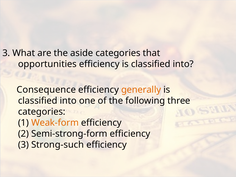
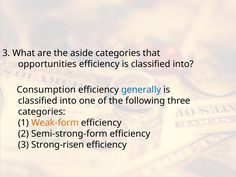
Consequence: Consequence -> Consumption (46, 90)
generally colour: orange -> blue (141, 90)
Strong-such: Strong-such -> Strong-risen (58, 145)
